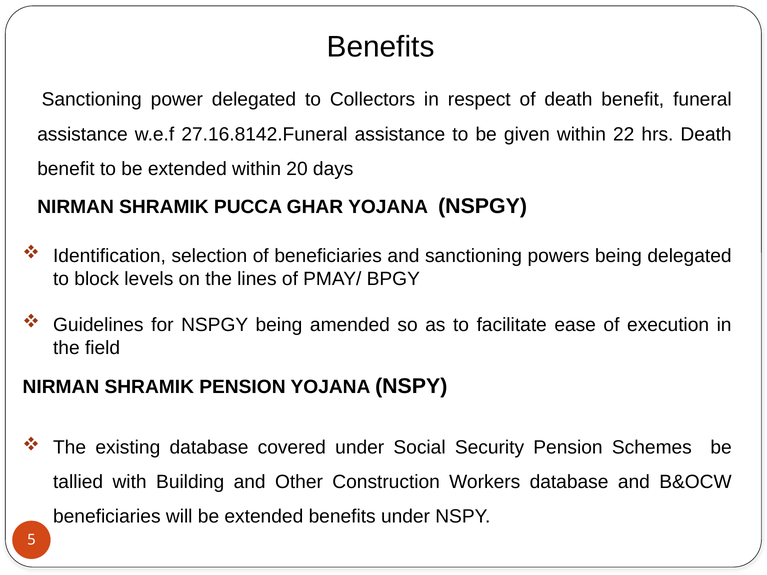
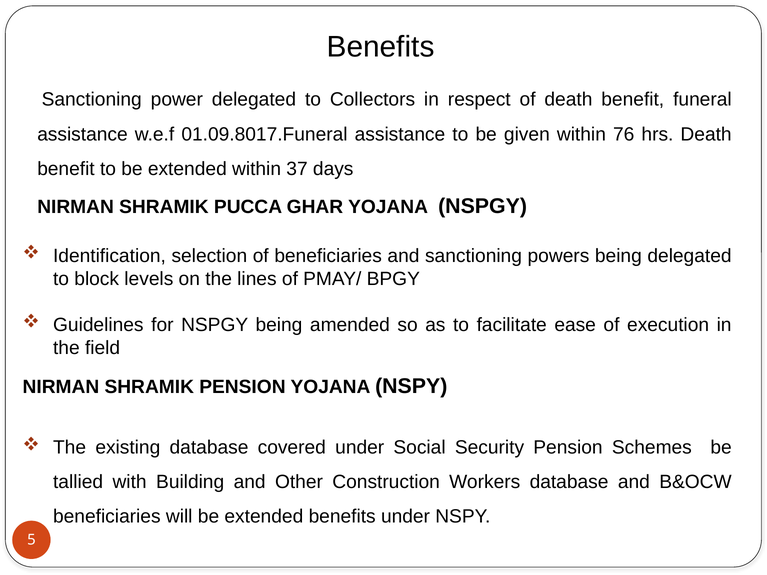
27.16.8142.Funeral: 27.16.8142.Funeral -> 01.09.8017.Funeral (264, 134)
22: 22 -> 76 (624, 134)
20: 20 -> 37 (297, 169)
